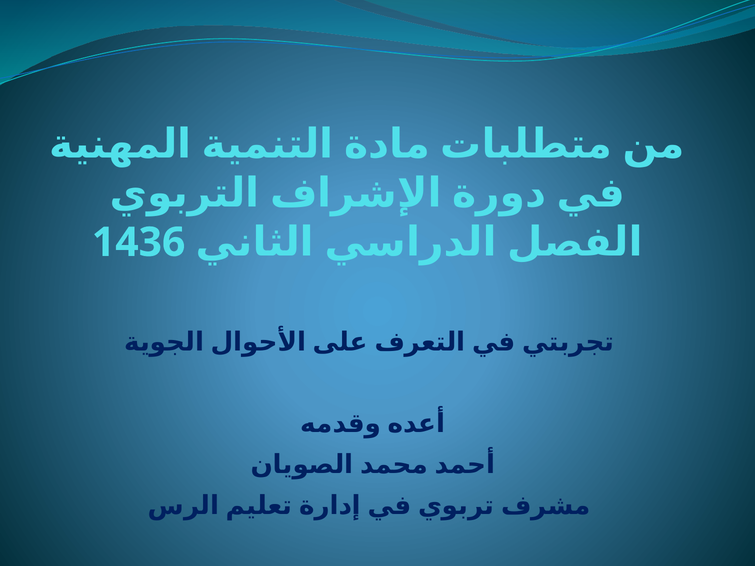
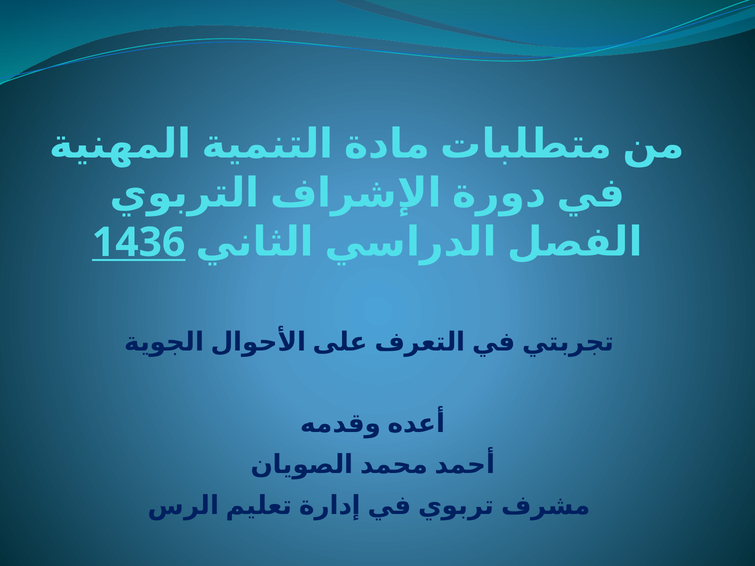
1436 underline: none -> present (139, 243)
